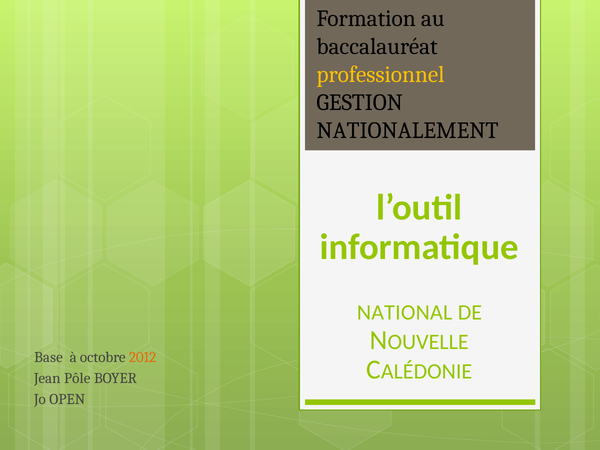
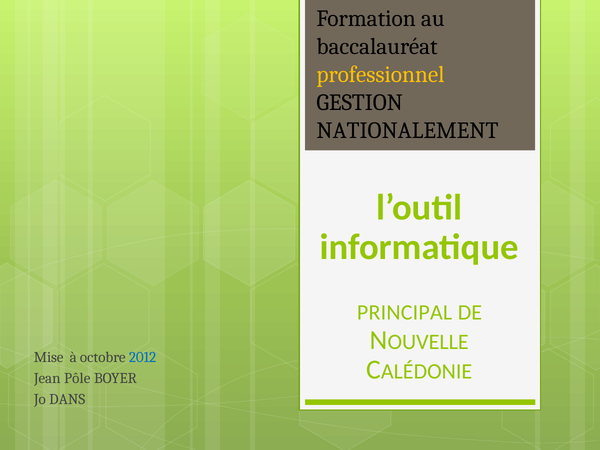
NATIONAL: NATIONAL -> PRINCIPAL (405, 312)
Base: Base -> Mise (49, 358)
2012 colour: orange -> blue (143, 358)
OPEN: OPEN -> DANS (67, 400)
